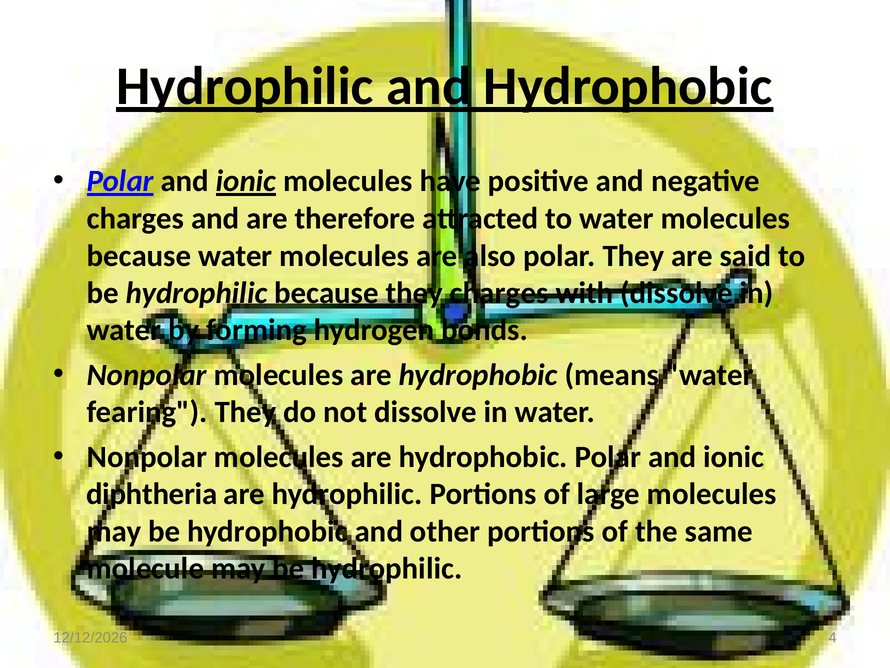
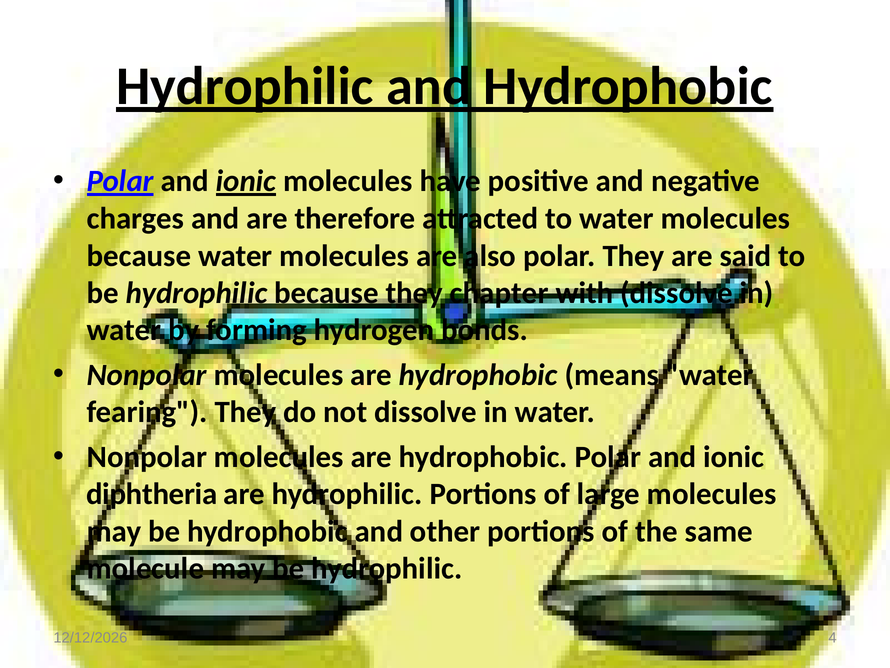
they charges: charges -> chapter (499, 293)
